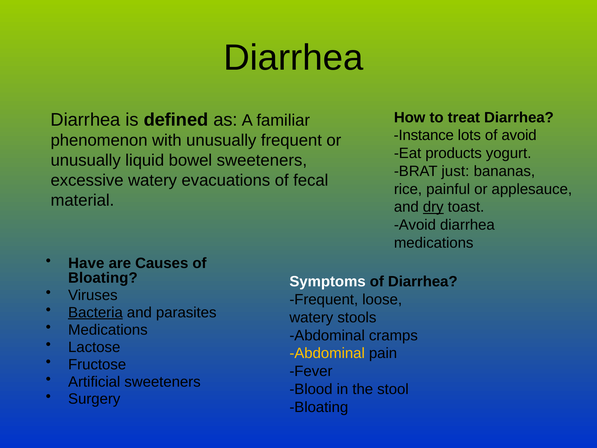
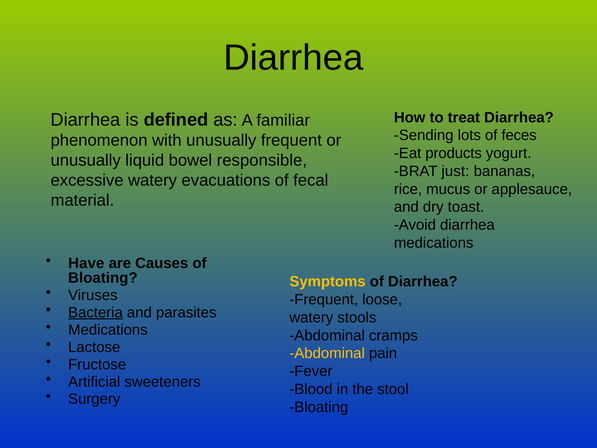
Instance: Instance -> Sending (424, 135)
of avoid: avoid -> feces (519, 135)
bowel sweeteners: sweeteners -> responsible (262, 160)
painful: painful -> mucus (448, 189)
dry underline: present -> none (433, 207)
Symptoms colour: white -> yellow (328, 282)
